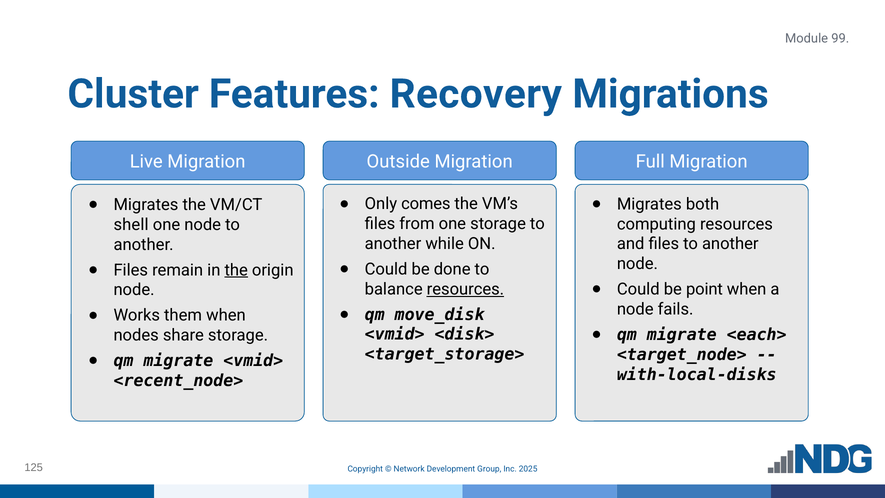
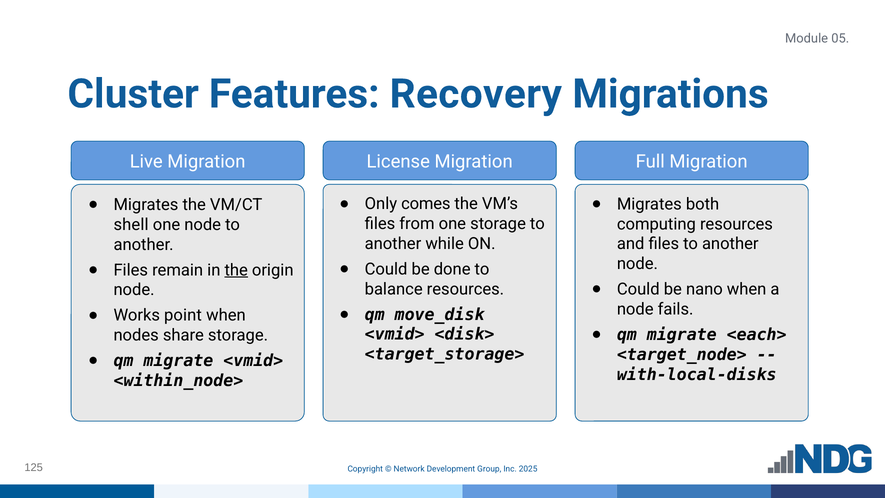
99: 99 -> 05 (840, 38)
Outside: Outside -> License (398, 162)
point: point -> nano (704, 289)
resources underline: present -> none (465, 289)
them: them -> point (183, 315)
<recent_node>: <recent_node> -> <within_node> (178, 381)
